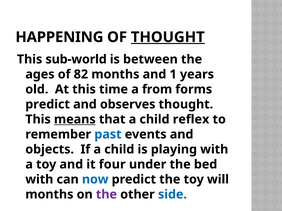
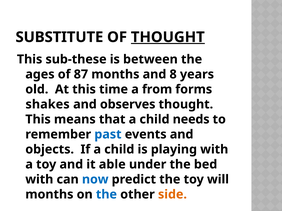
HAPPENING: HAPPENING -> SUBSTITUTE (59, 37)
sub-world: sub-world -> sub-these (76, 59)
82: 82 -> 87 (81, 74)
1: 1 -> 8 (173, 74)
predict: predict -> shakes (48, 105)
means underline: present -> none (75, 120)
reflex: reflex -> needs (191, 120)
four: four -> able (112, 165)
the colour: purple -> blue (106, 195)
side colour: blue -> orange (172, 195)
